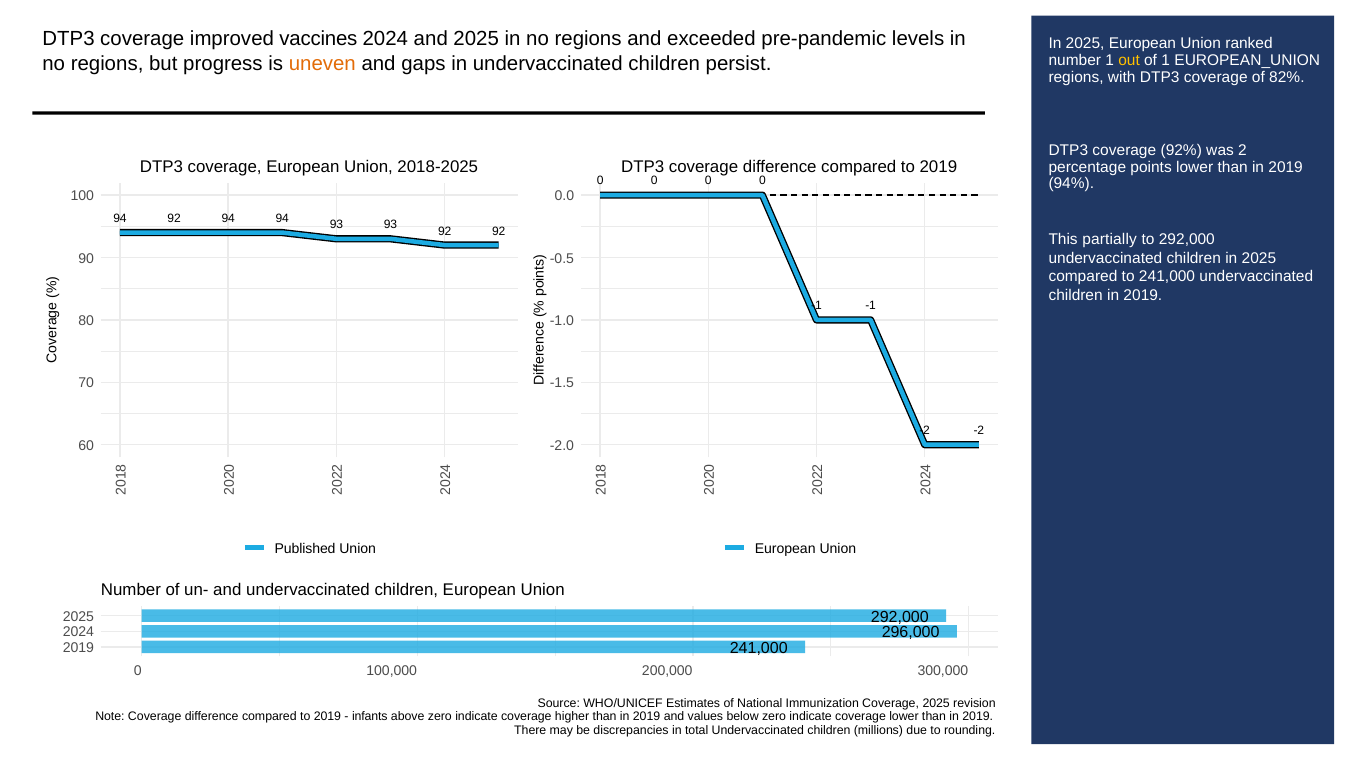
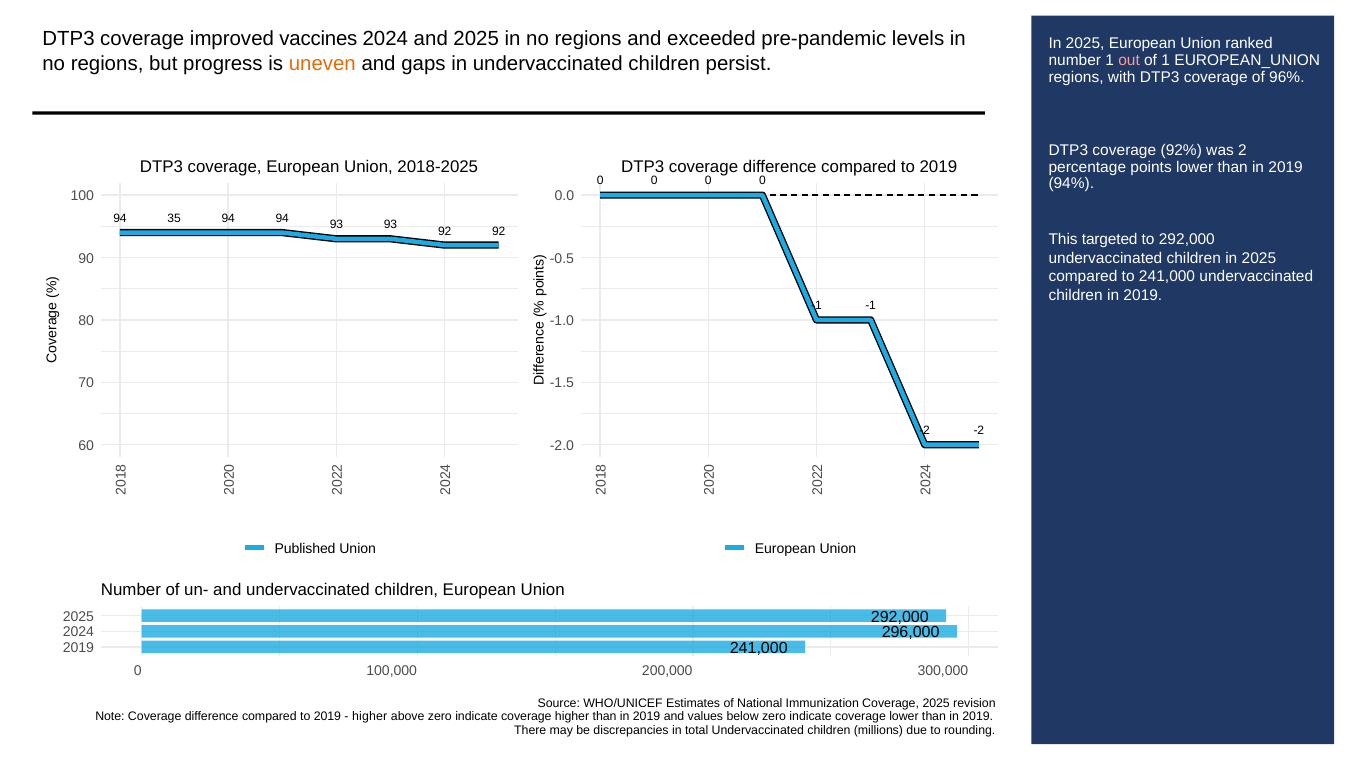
out colour: yellow -> pink (1129, 60)
82%: 82% -> 96% (1287, 77)
94 92: 92 -> 35 (174, 219)
partially: partially -> targeted (1110, 239)
infants: infants -> higher (370, 717)
